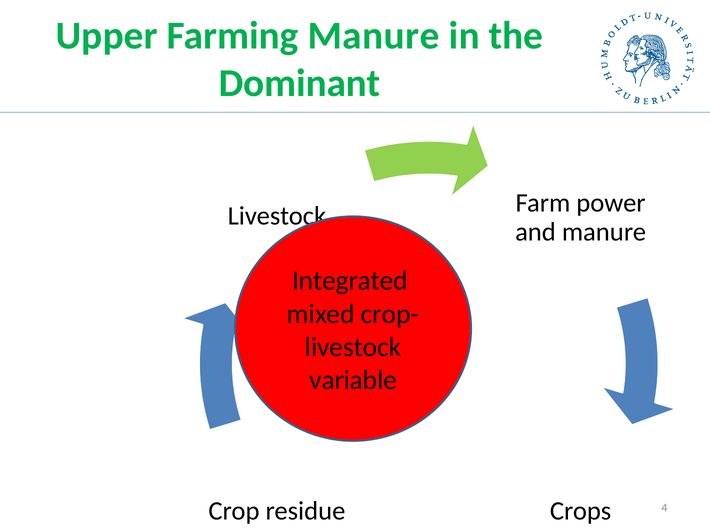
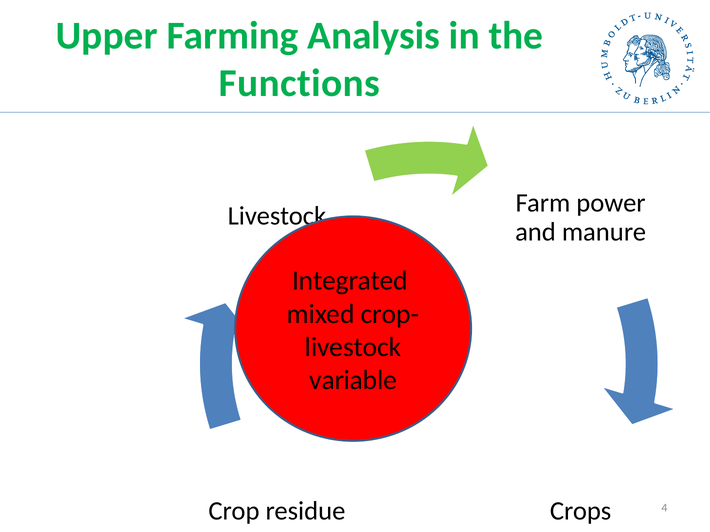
Farming Manure: Manure -> Analysis (374, 36)
Dominant: Dominant -> Functions (299, 83)
